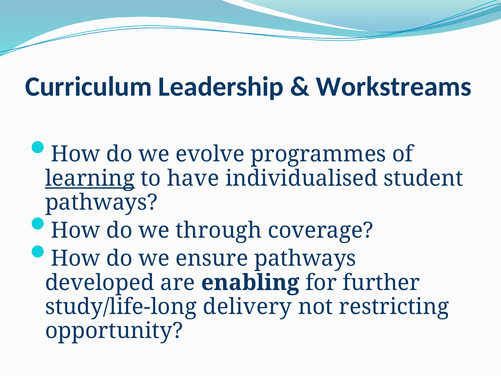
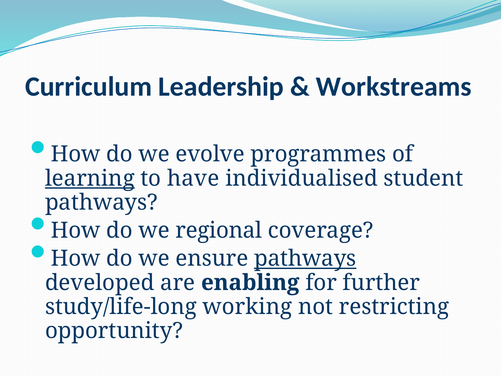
through: through -> regional (219, 230)
pathways underline: none -> present (305, 258)
delivery: delivery -> working (247, 307)
